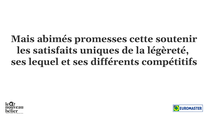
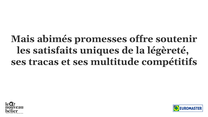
cette: cette -> offre (141, 39)
lequel: lequel -> tracas (44, 62)
différents: différents -> multitude (115, 62)
